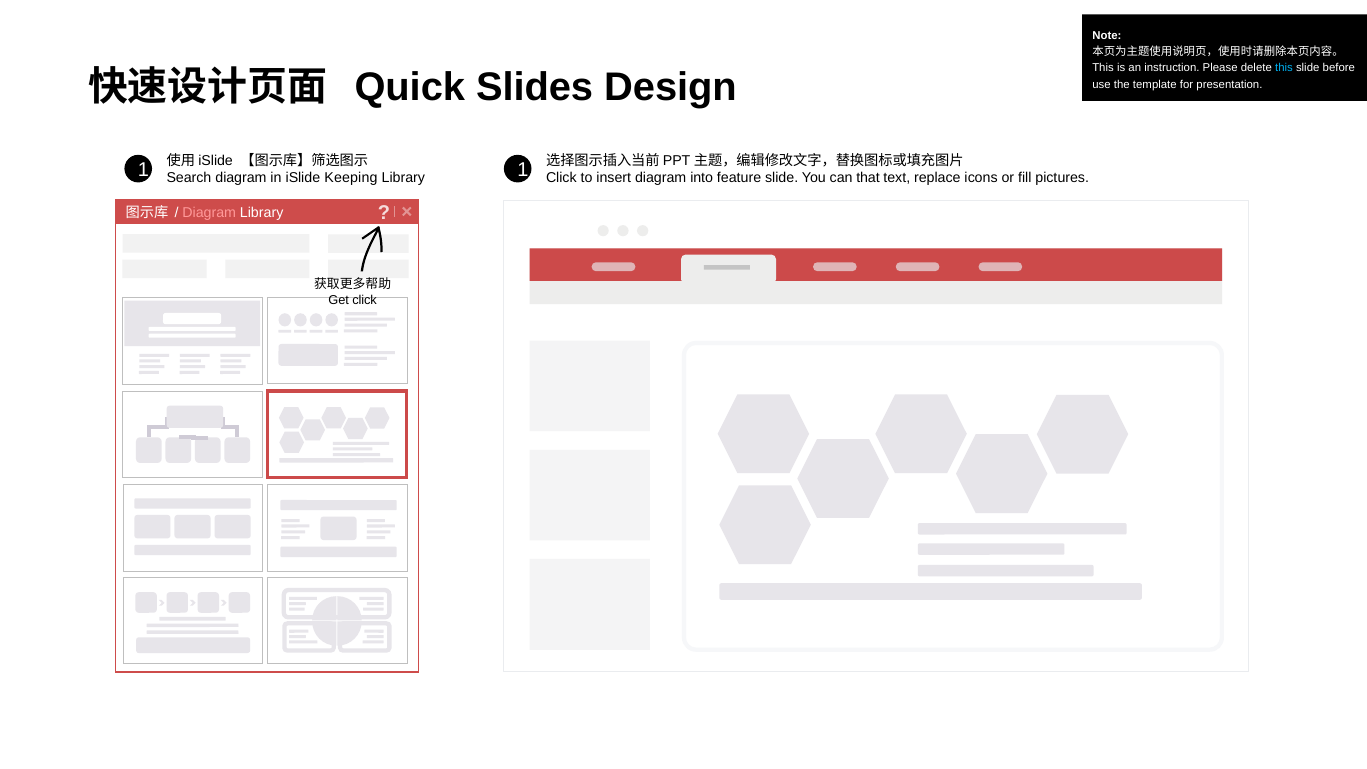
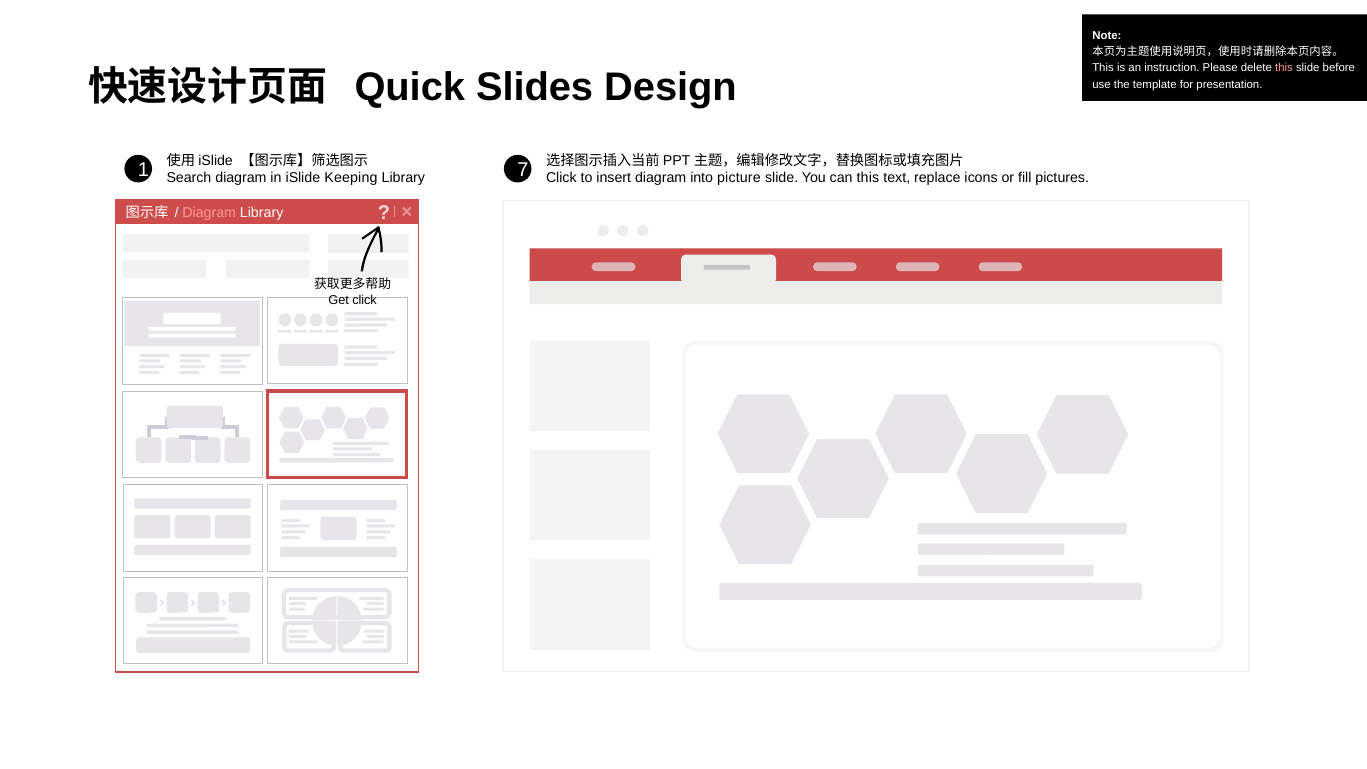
this colour: light blue -> pink (1284, 68)
1 1: 1 -> 7 (523, 170)
feature: feature -> picture (739, 178)
can that: that -> this (868, 178)
